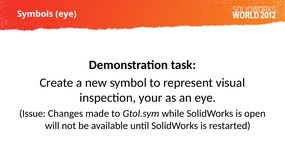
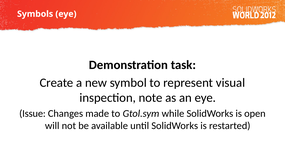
your: your -> note (151, 98)
